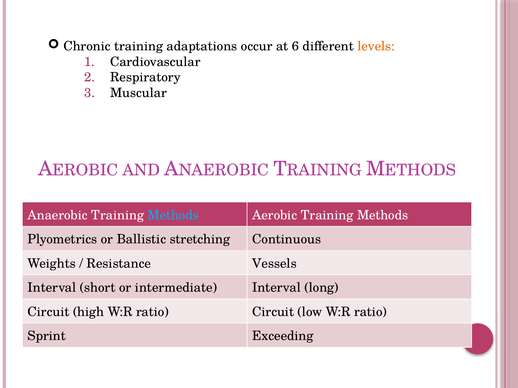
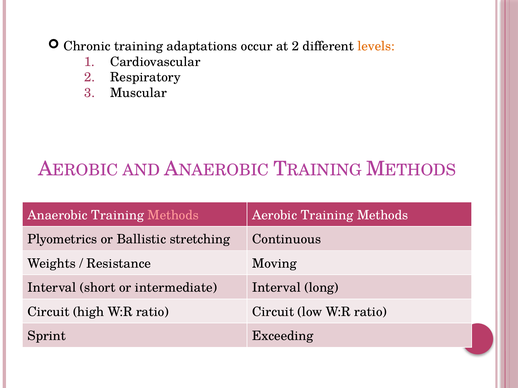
at 6: 6 -> 2 (295, 46)
Methods colour: light blue -> pink (173, 215)
Vessels: Vessels -> Moving (275, 264)
